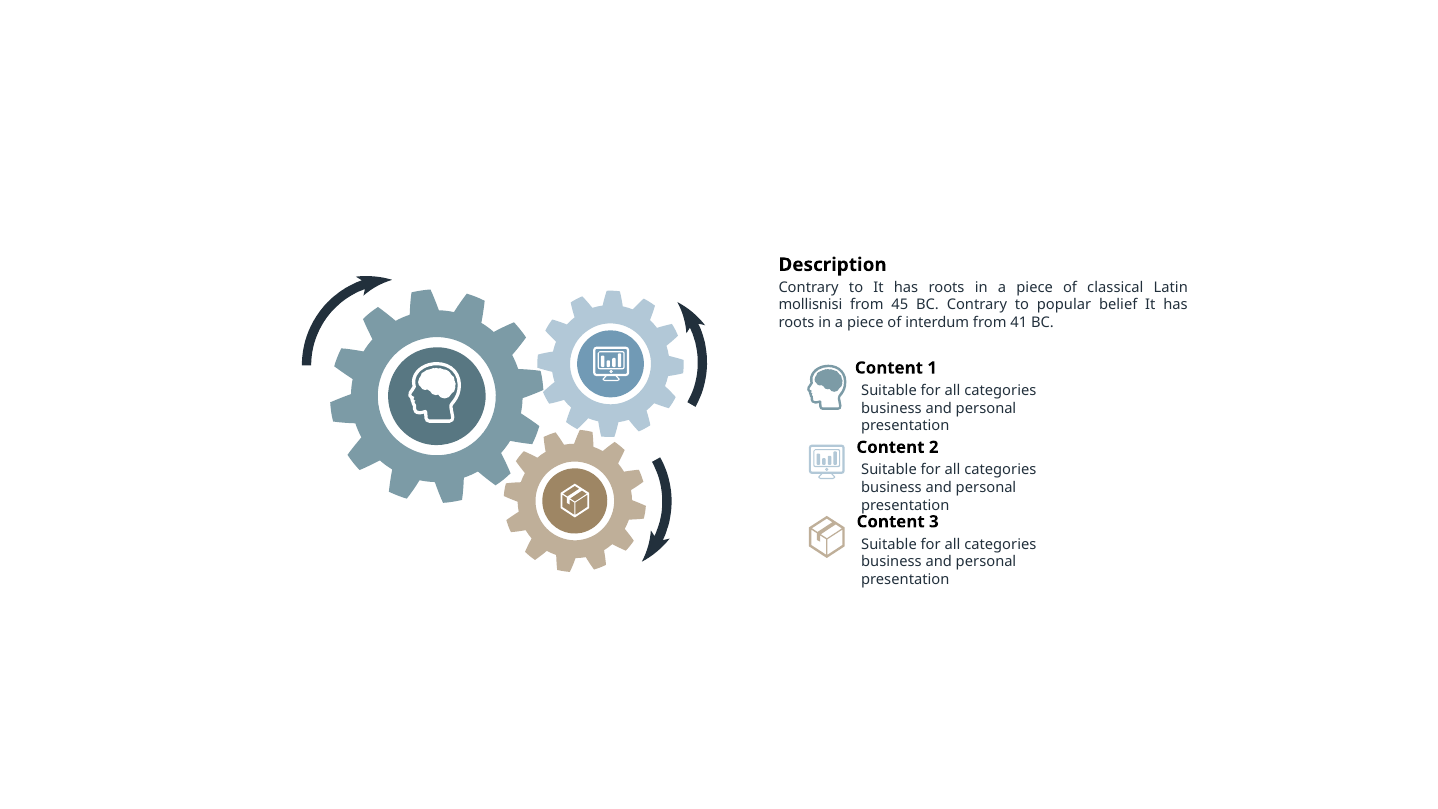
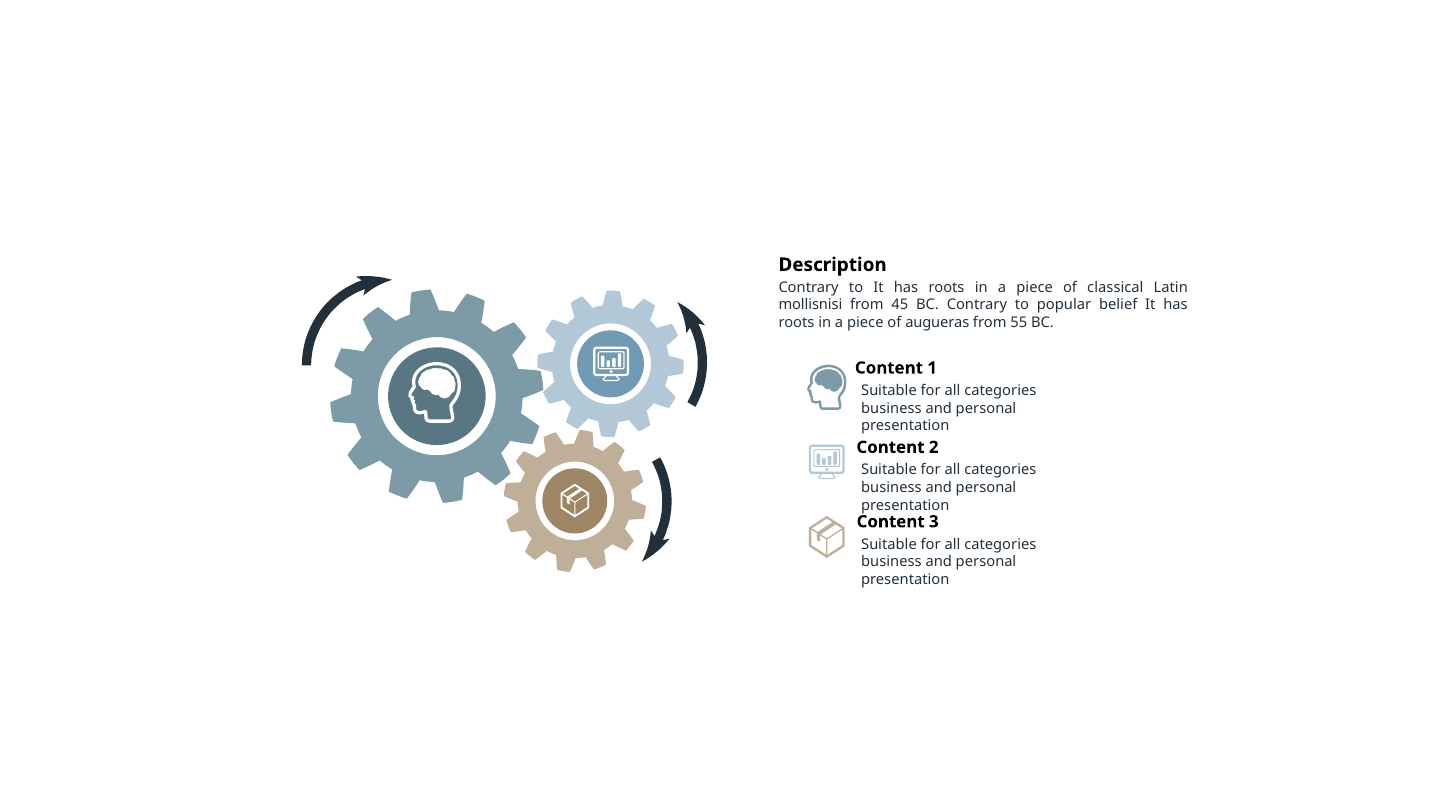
interdum: interdum -> augueras (937, 323)
41: 41 -> 55 (1019, 323)
